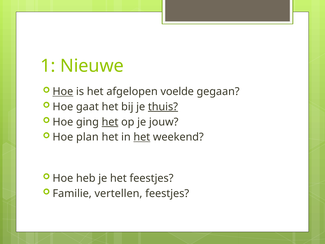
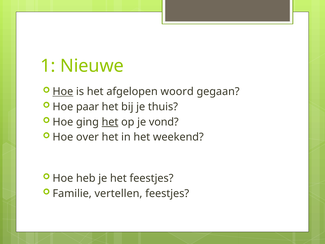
voelde: voelde -> woord (177, 91)
gaat: gaat -> paar (88, 107)
thuis underline: present -> none (163, 107)
jouw: jouw -> vond (164, 122)
plan: plan -> over (87, 137)
het underline: present -> none (142, 137)
